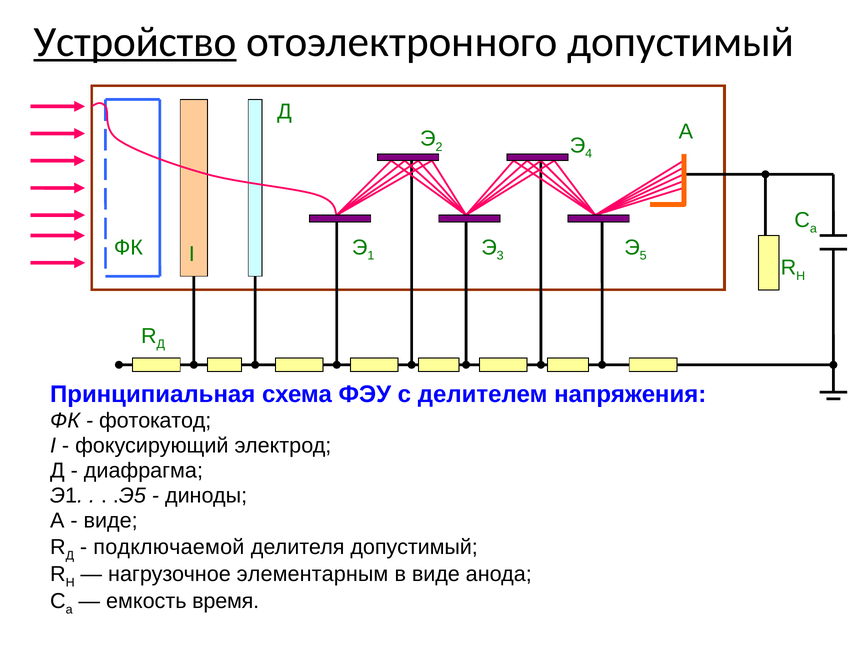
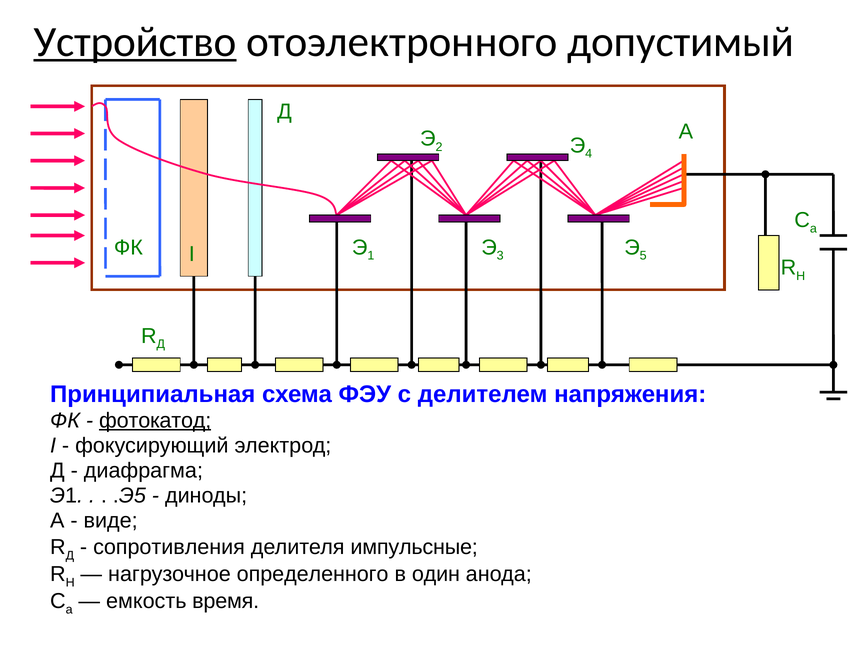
фотокатод underline: none -> present (155, 420)
подключаемой: подключаемой -> сопротивления (169, 547)
делителя допустимый: допустимый -> импульсные (414, 547)
элементарным: элементарным -> определенного (313, 574)
в виде: виде -> один (436, 574)
